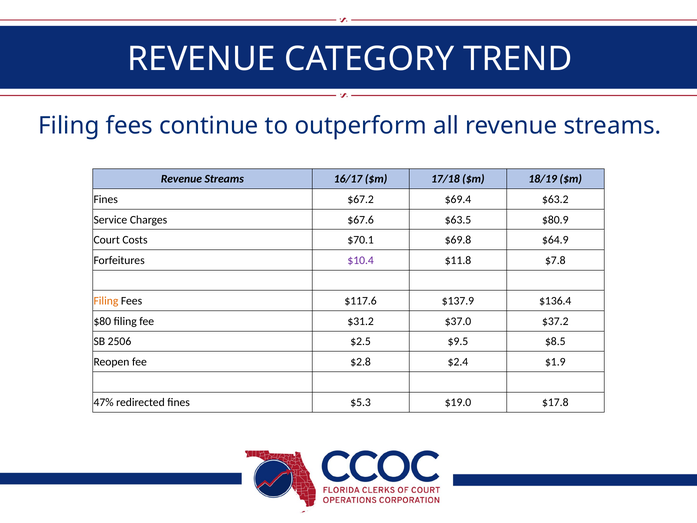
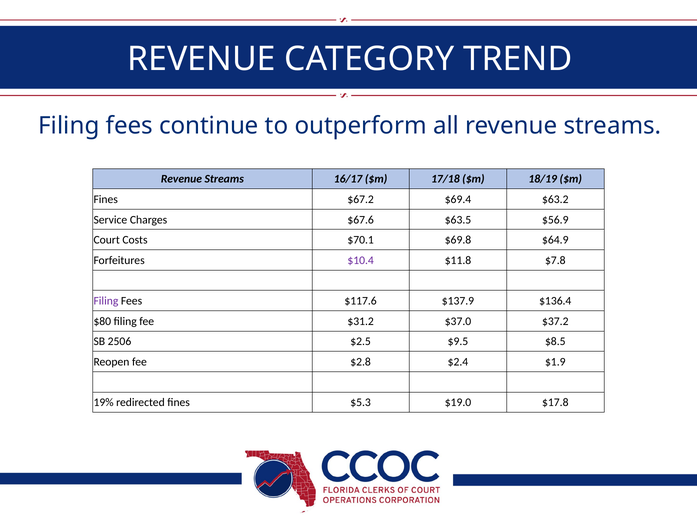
$80.9: $80.9 -> $56.9 (555, 220)
Filing colour: orange -> purple (106, 301)
47%: 47% -> 19% (104, 402)
